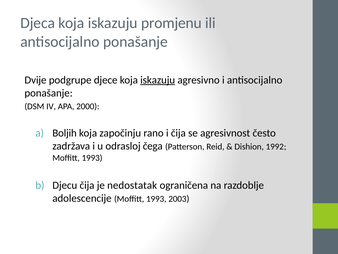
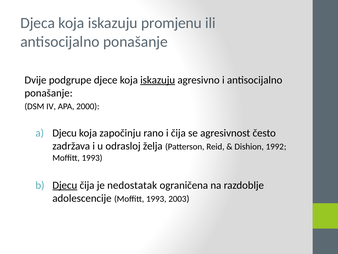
Boljih: Boljih -> Djecu (65, 133)
čega: čega -> želja (153, 146)
Djecu underline: none -> present (65, 185)
